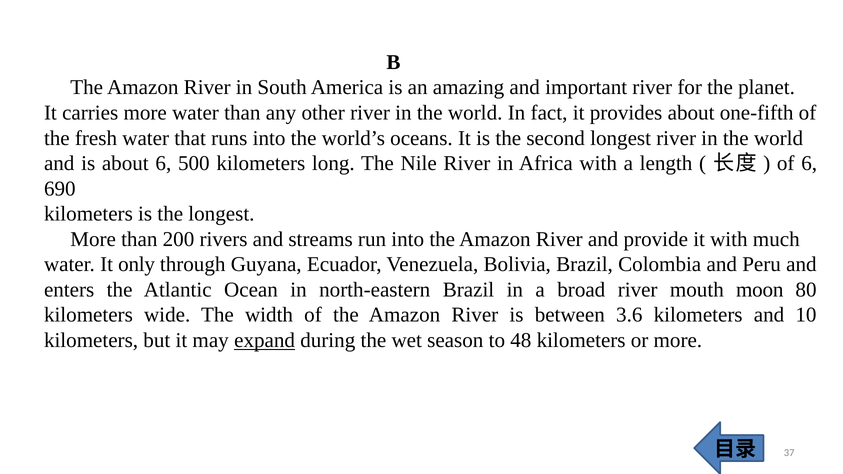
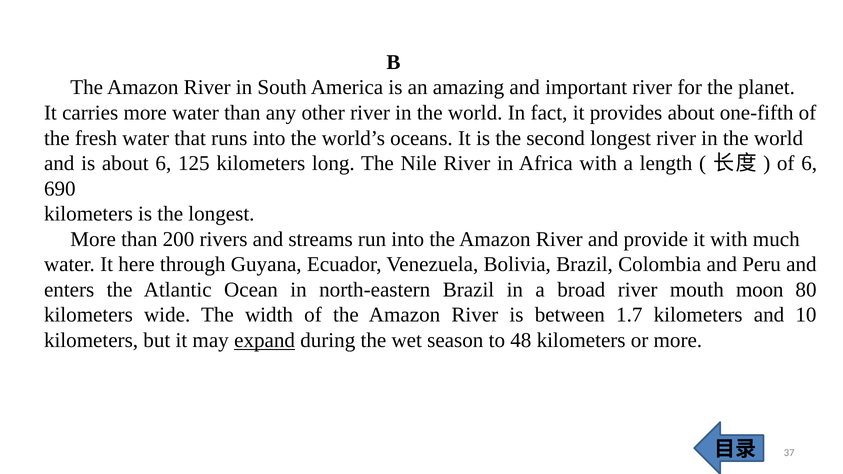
500: 500 -> 125 (194, 163)
only: only -> here (136, 265)
3.6: 3.6 -> 1.7 (629, 315)
